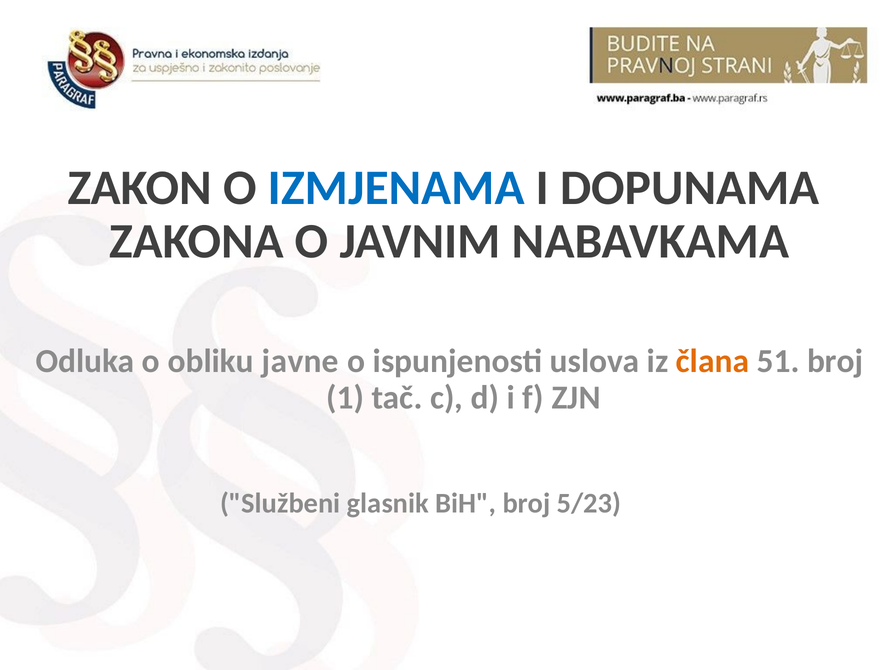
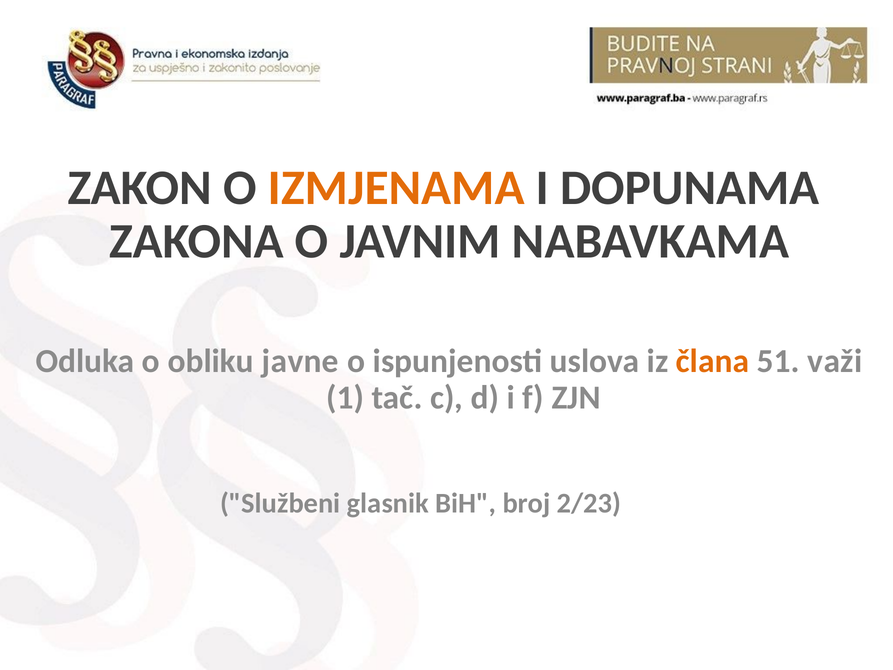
IZMJENAMA colour: blue -> orange (396, 188)
51 broj: broj -> važi (835, 361)
5/23: 5/23 -> 2/23 (589, 503)
